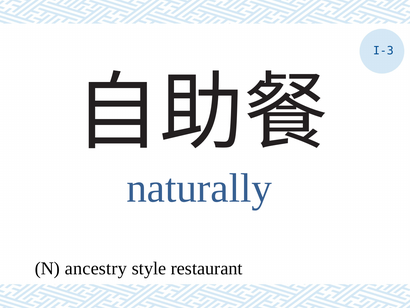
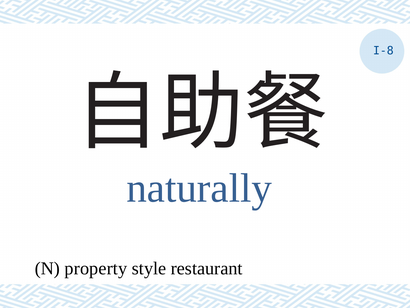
I-3: I-3 -> I-8 (383, 51)
ancestry: ancestry -> property (96, 268)
